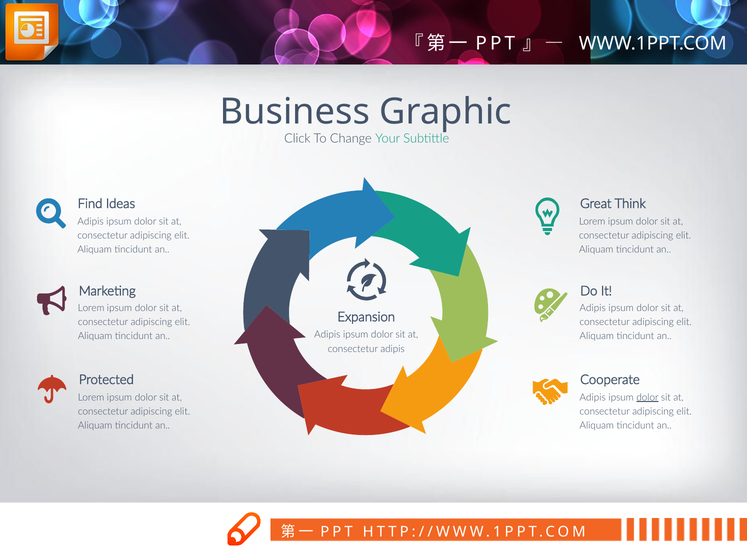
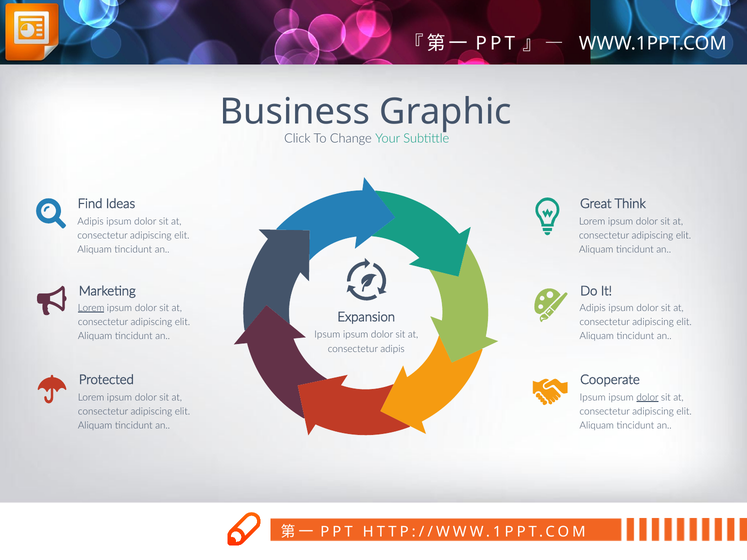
Lorem underline: none -> present (91, 308)
Adipis: Adipis -> Ipsum (327, 335)
Adipis: Adipis -> Ipsum (593, 397)
